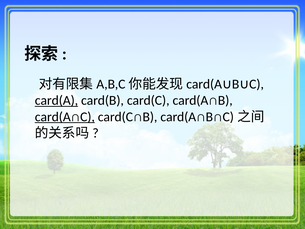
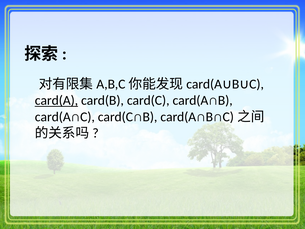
card(A∩C underline: present -> none (65, 117)
